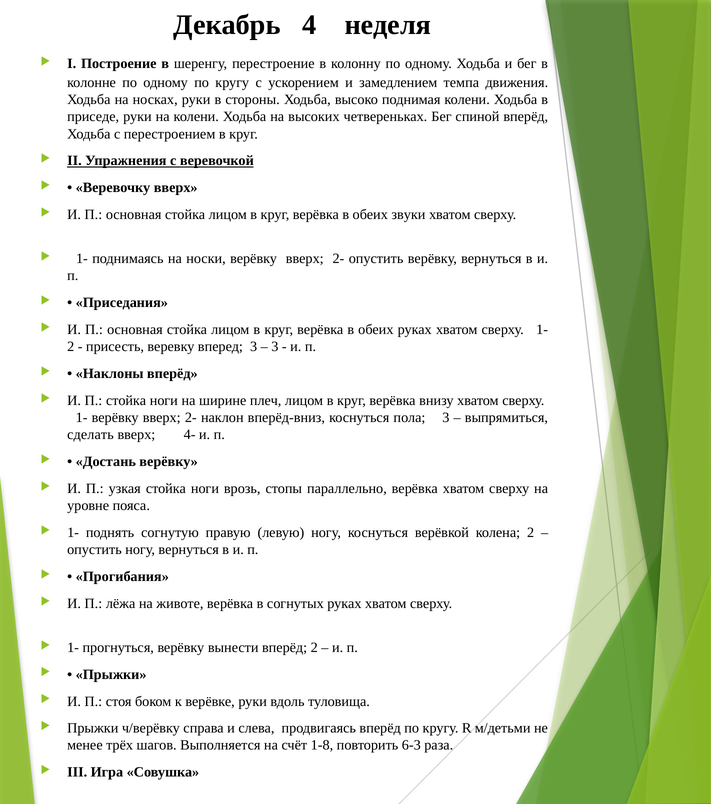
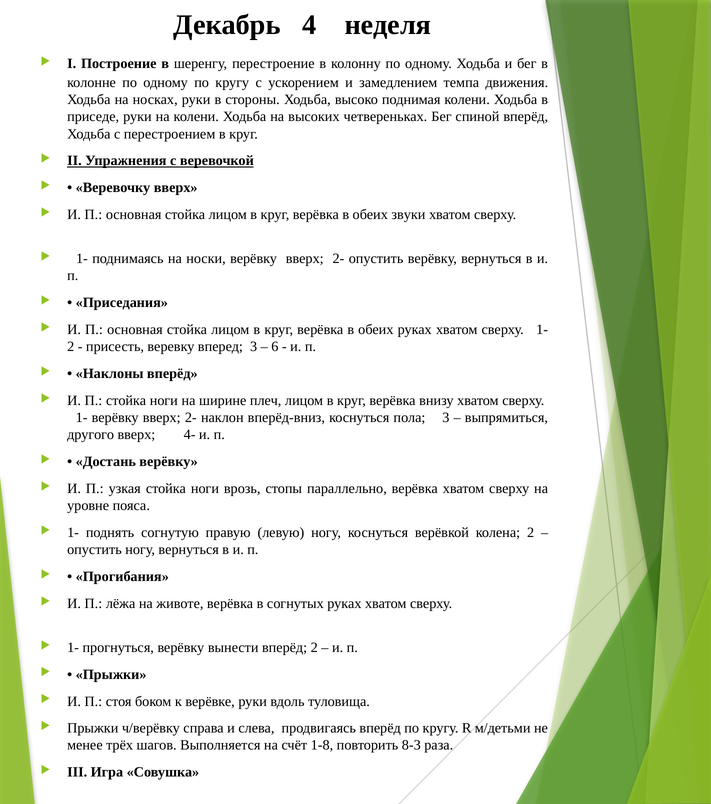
3: 3 -> 6 (275, 347)
сделать: сделать -> другого (91, 435)
6-3: 6-3 -> 8-3 (411, 746)
